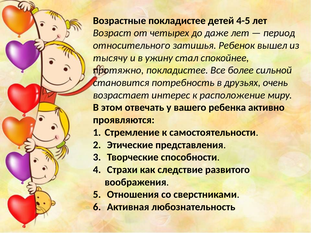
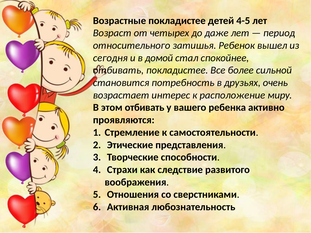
тысячу: тысячу -> сегодня (110, 58)
ужину: ужину -> домой (159, 58)
протяжно: протяжно -> отбивать (118, 70)
этом отвечать: отвечать -> отбивать (145, 108)
